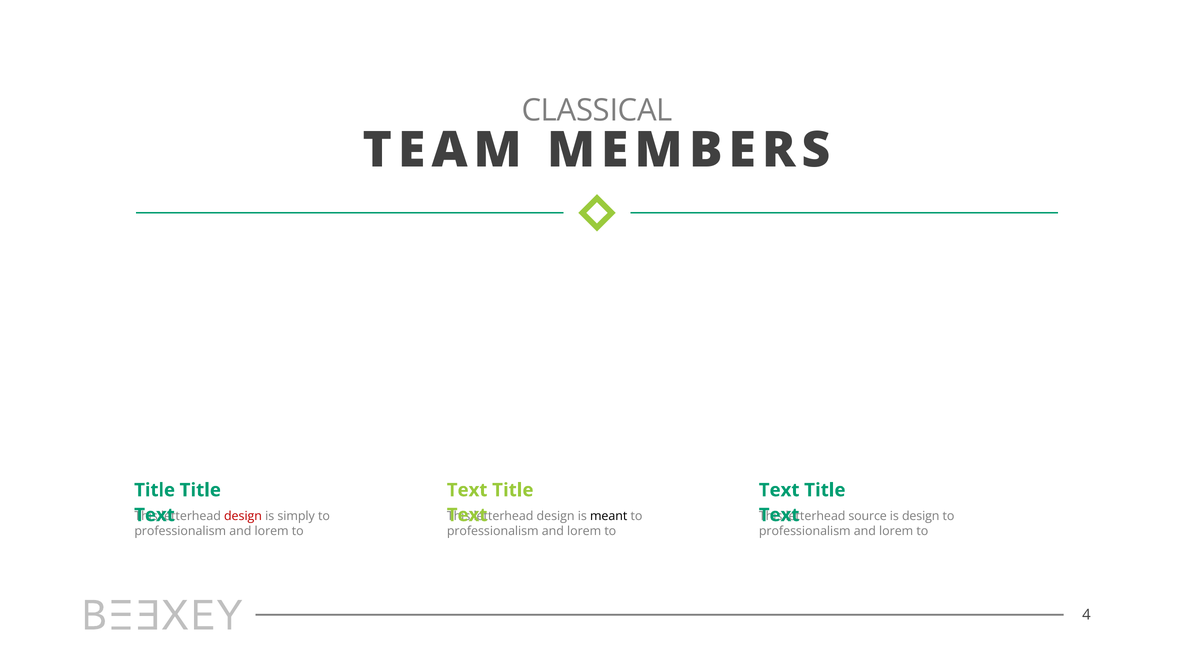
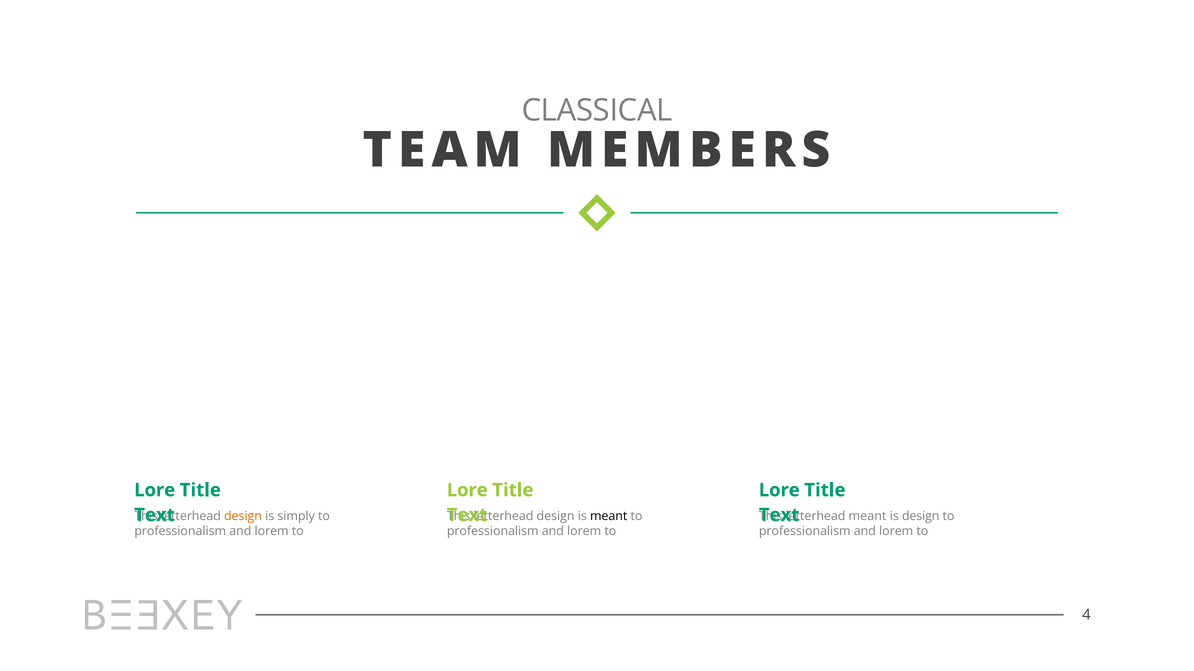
Title: Title -> Lore (155, 491)
Text: Text -> Lore (467, 491)
Text: Text -> Lore (779, 491)
letterhead source: source -> meant (868, 517)
design colour: red -> orange (243, 517)
